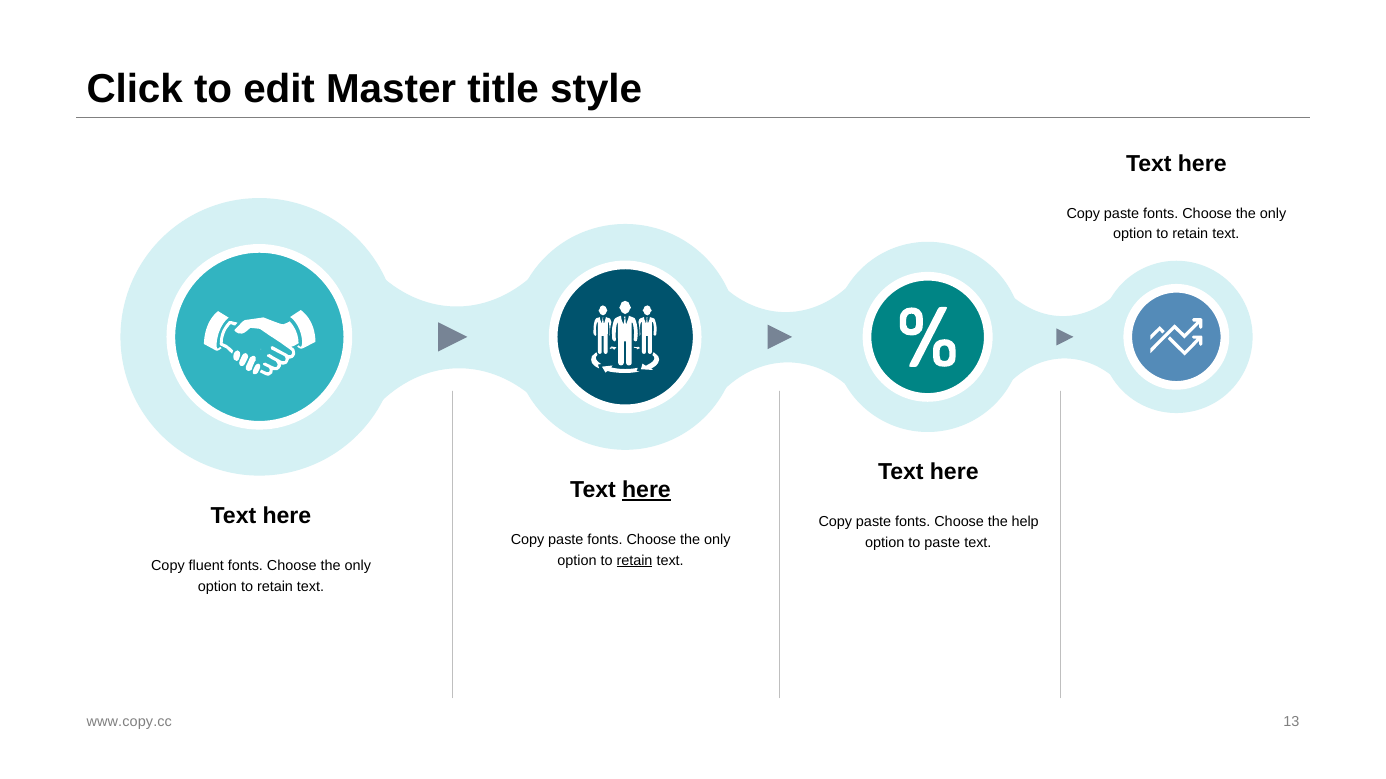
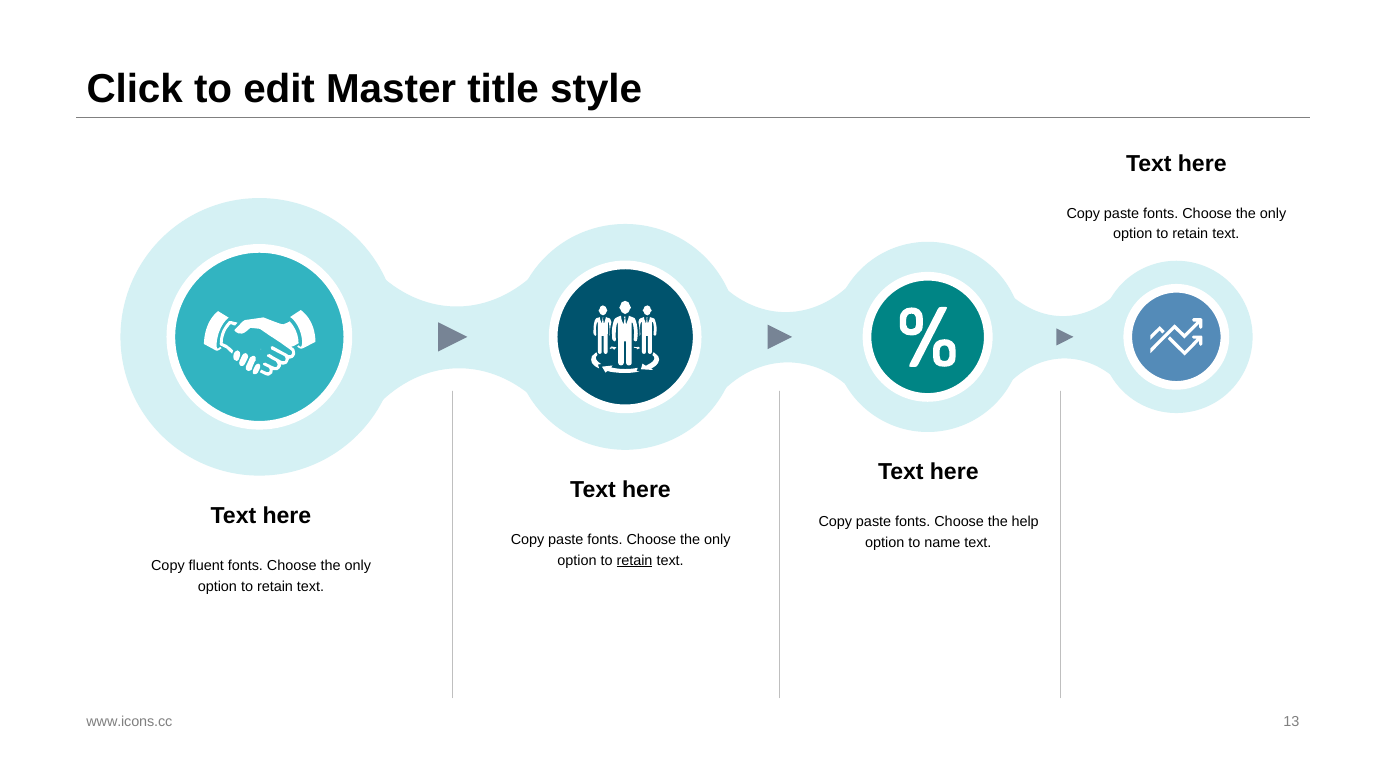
here underline: present -> none (646, 491)
to paste: paste -> name (942, 543)
www.copy.cc: www.copy.cc -> www.icons.cc (129, 722)
